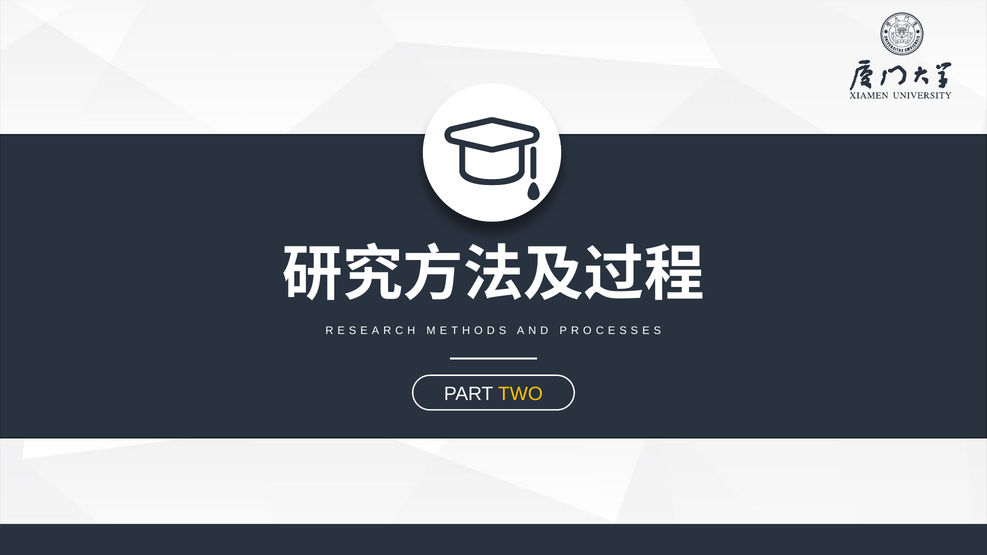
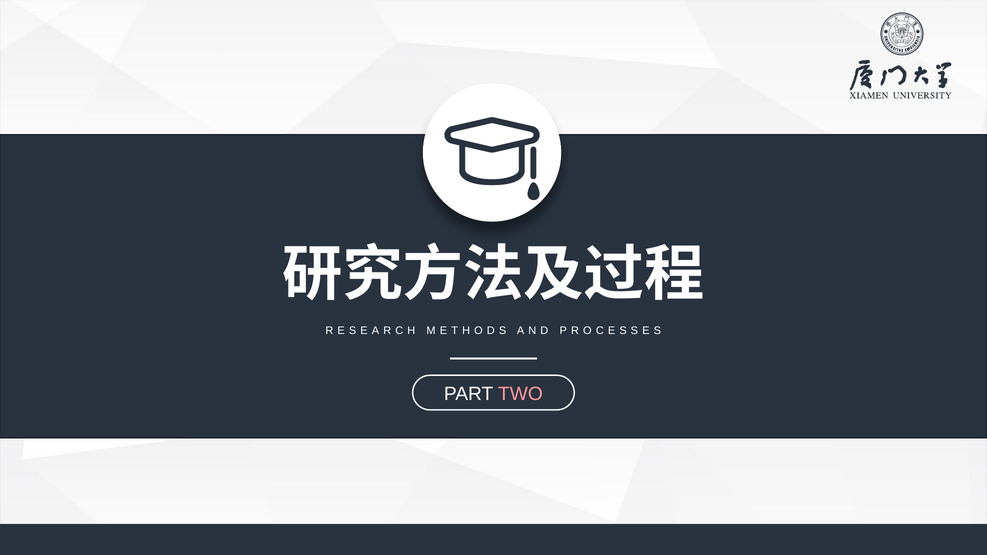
TWO colour: yellow -> pink (520, 394)
